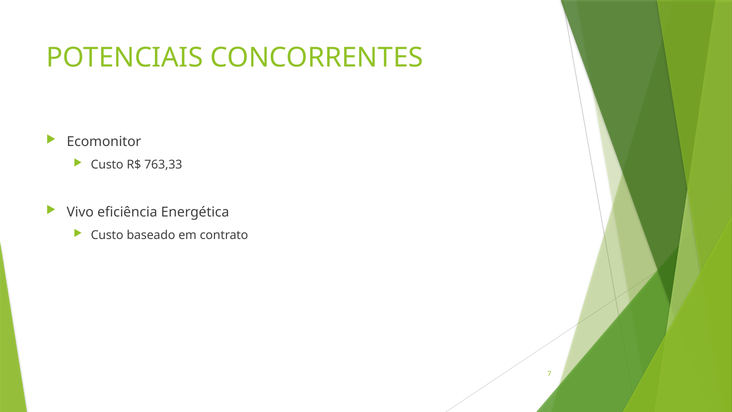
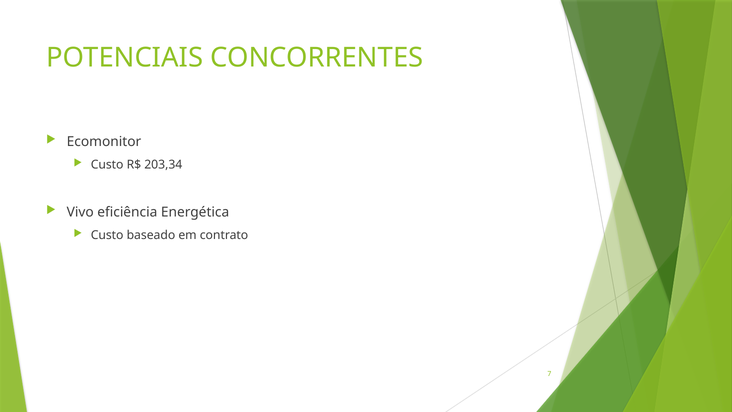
763,33: 763,33 -> 203,34 (163, 165)
